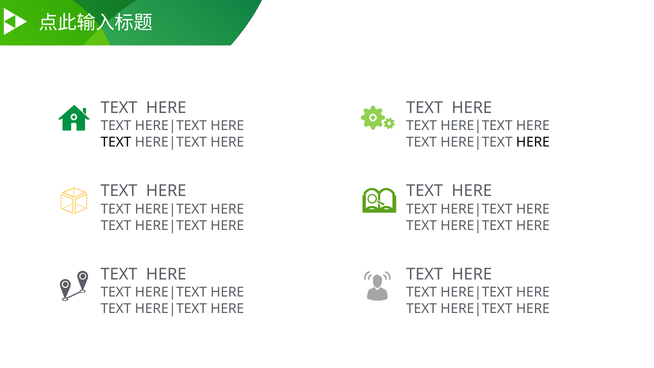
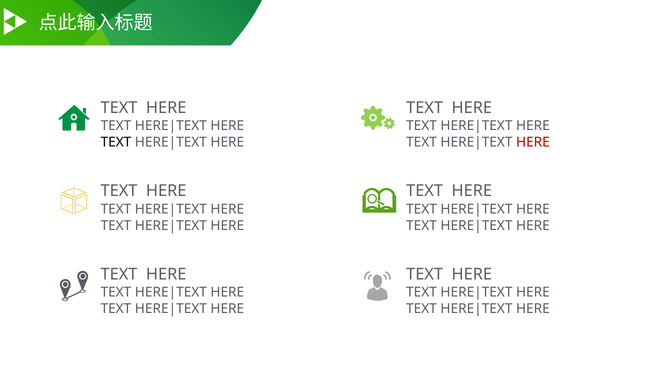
HERE colour: black -> red (533, 142)
